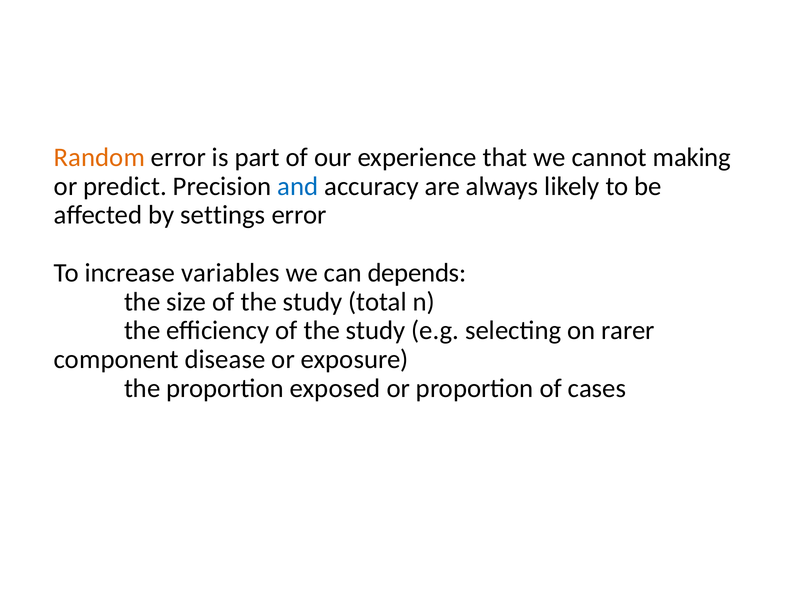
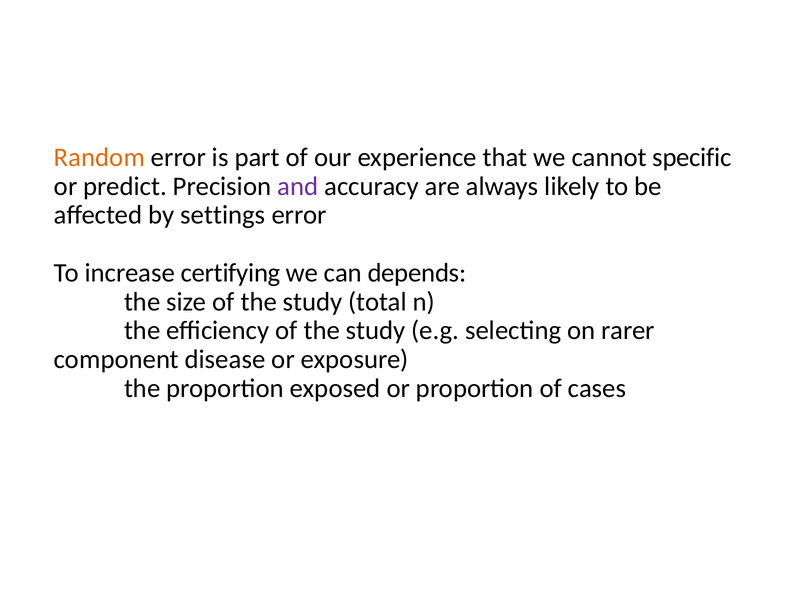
making: making -> specific (692, 157)
and colour: blue -> purple (298, 186)
variables: variables -> certifying (231, 273)
